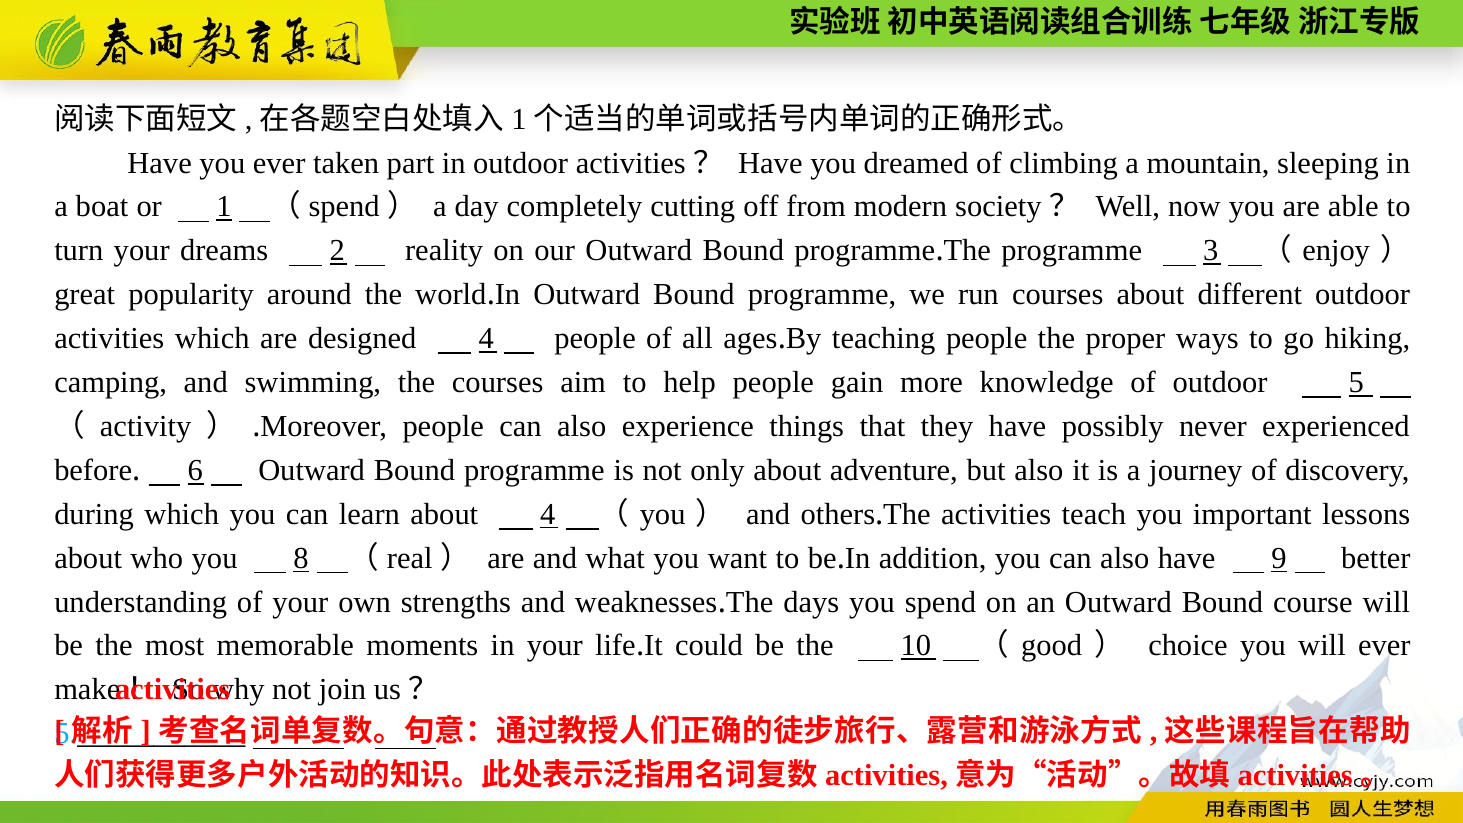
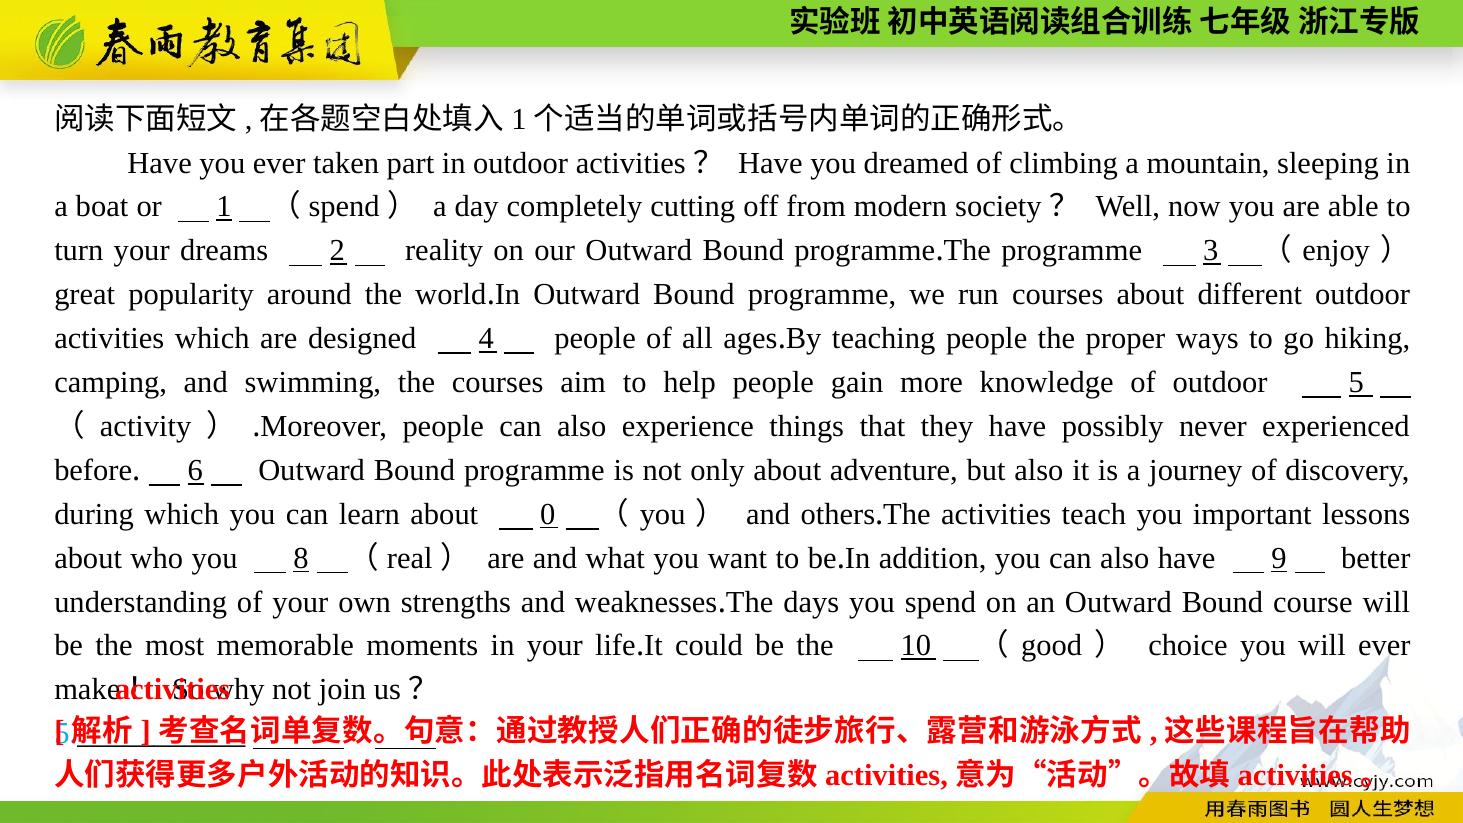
about 4: 4 -> 0 (548, 514)
